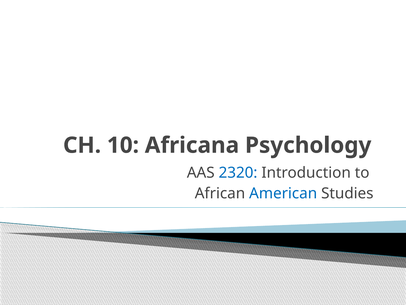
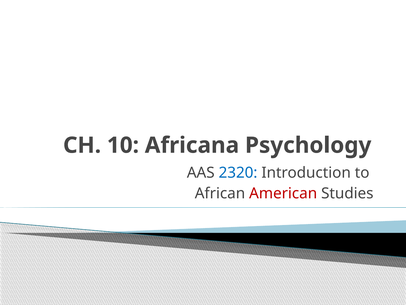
American colour: blue -> red (283, 193)
